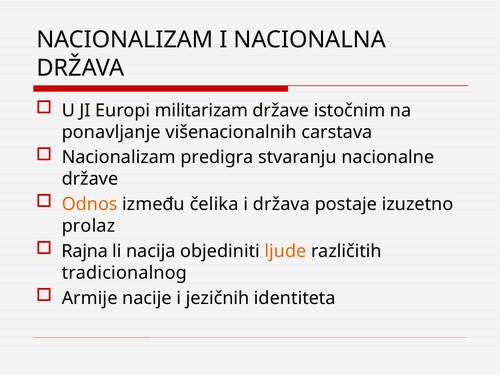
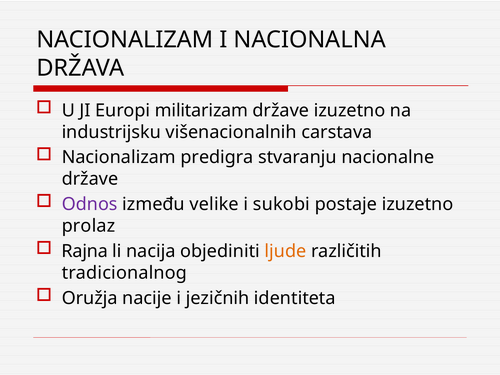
države istočnim: istočnim -> izuzetno (350, 110)
ponavljanje: ponavljanje -> industrijsku (111, 132)
Odnos colour: orange -> purple (90, 204)
čelika: čelika -> velike (214, 204)
i država: država -> sukobi (281, 204)
Armije: Armije -> Oružja (90, 298)
